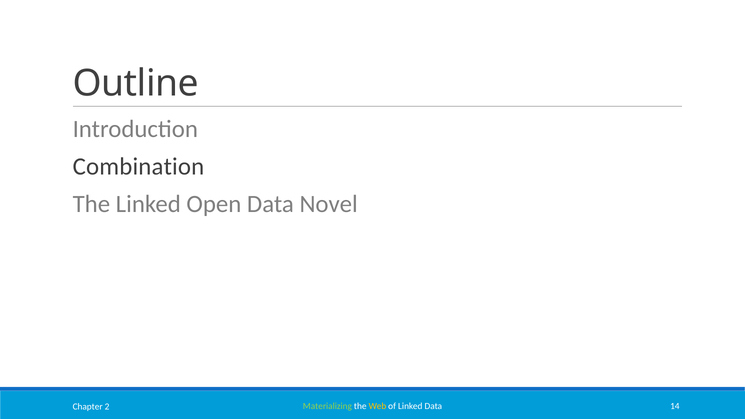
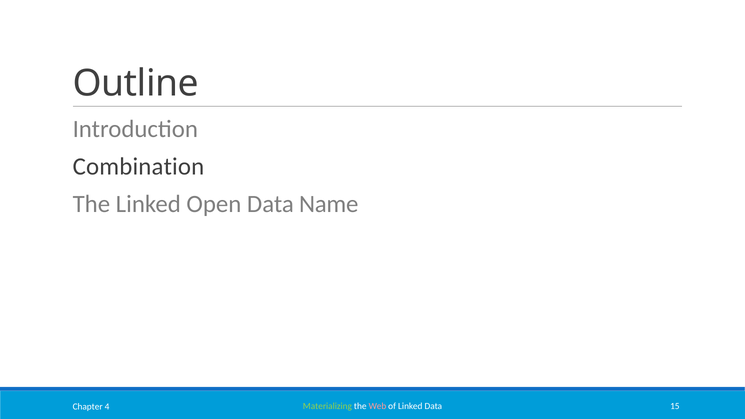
Novel: Novel -> Name (329, 204)
Web colour: yellow -> pink (377, 406)
14: 14 -> 15 (675, 406)
2: 2 -> 4 (107, 407)
